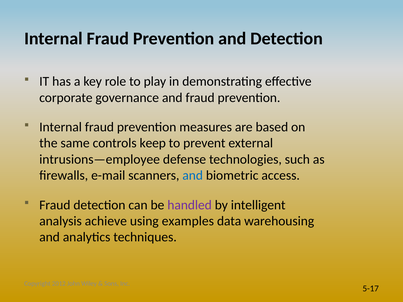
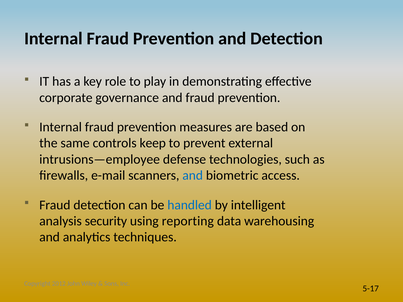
handled colour: purple -> blue (190, 205)
achieve: achieve -> security (106, 221)
examples: examples -> reporting (188, 221)
